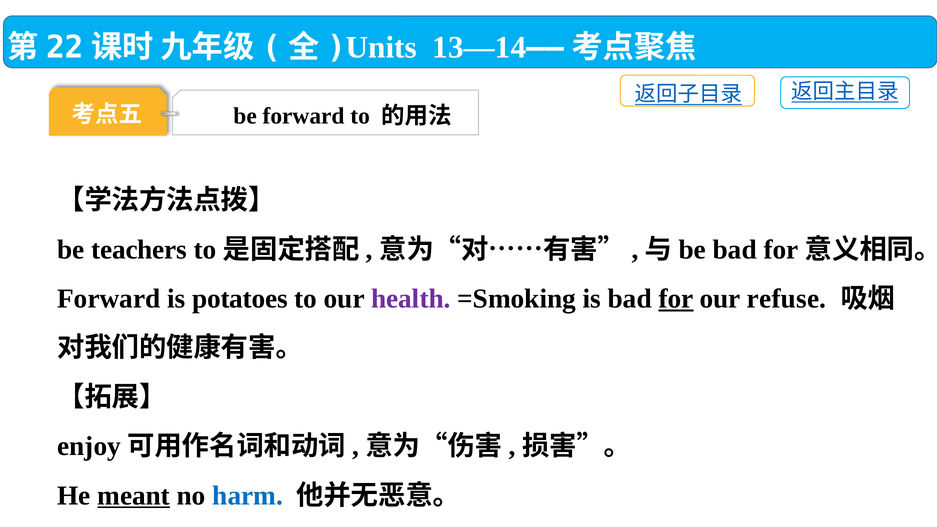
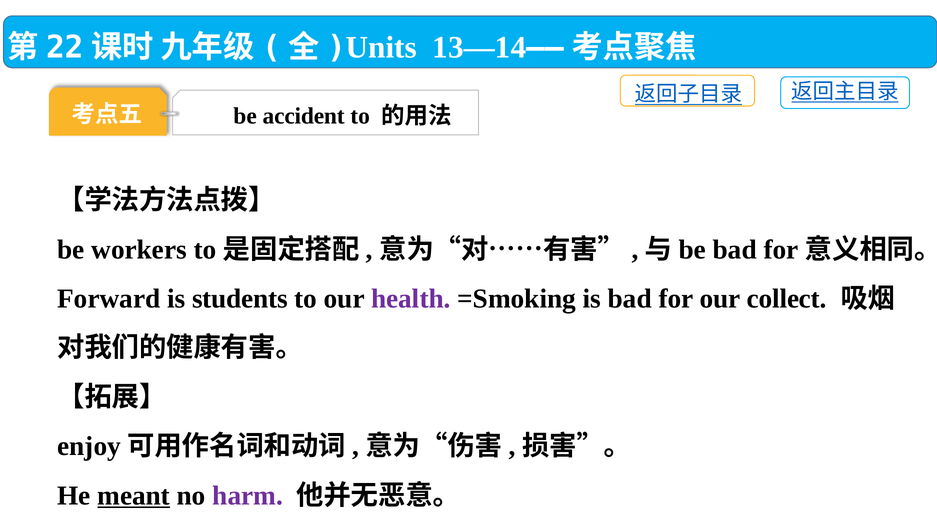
be forward: forward -> accident (304, 116)
teachers: teachers -> workers (139, 250)
potatoes: potatoes -> students (240, 299)
for underline: present -> none (676, 299)
refuse: refuse -> collect (787, 299)
harm colour: blue -> purple (248, 496)
